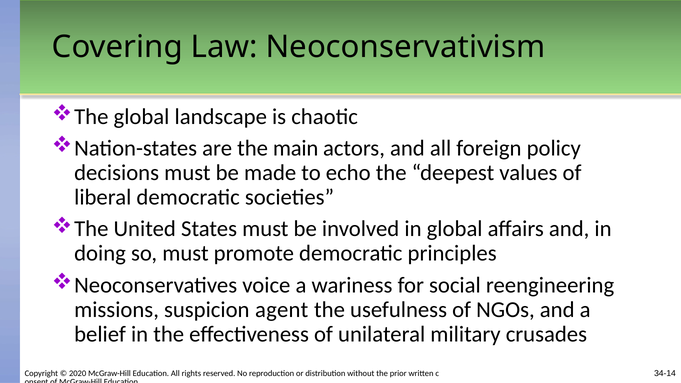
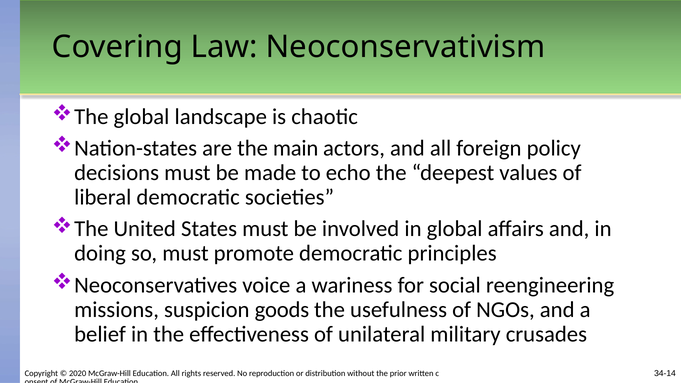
agent: agent -> goods (282, 310)
